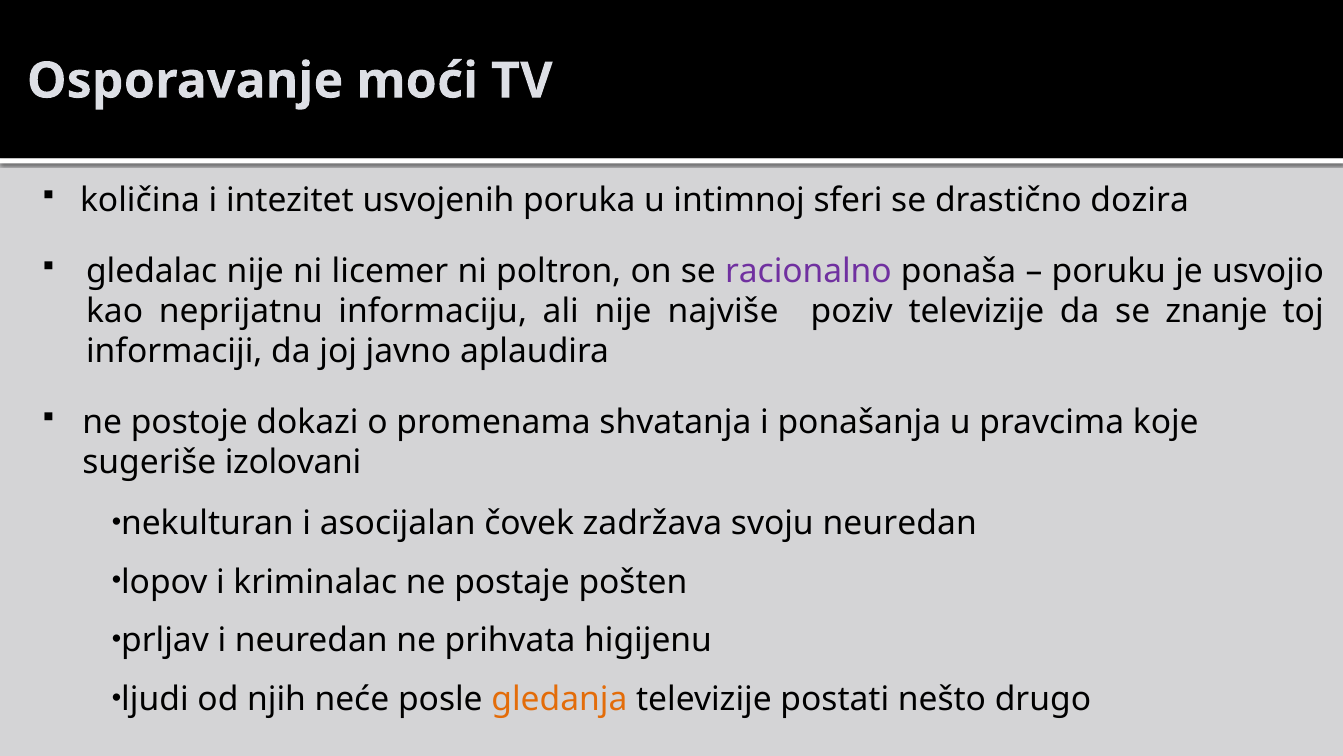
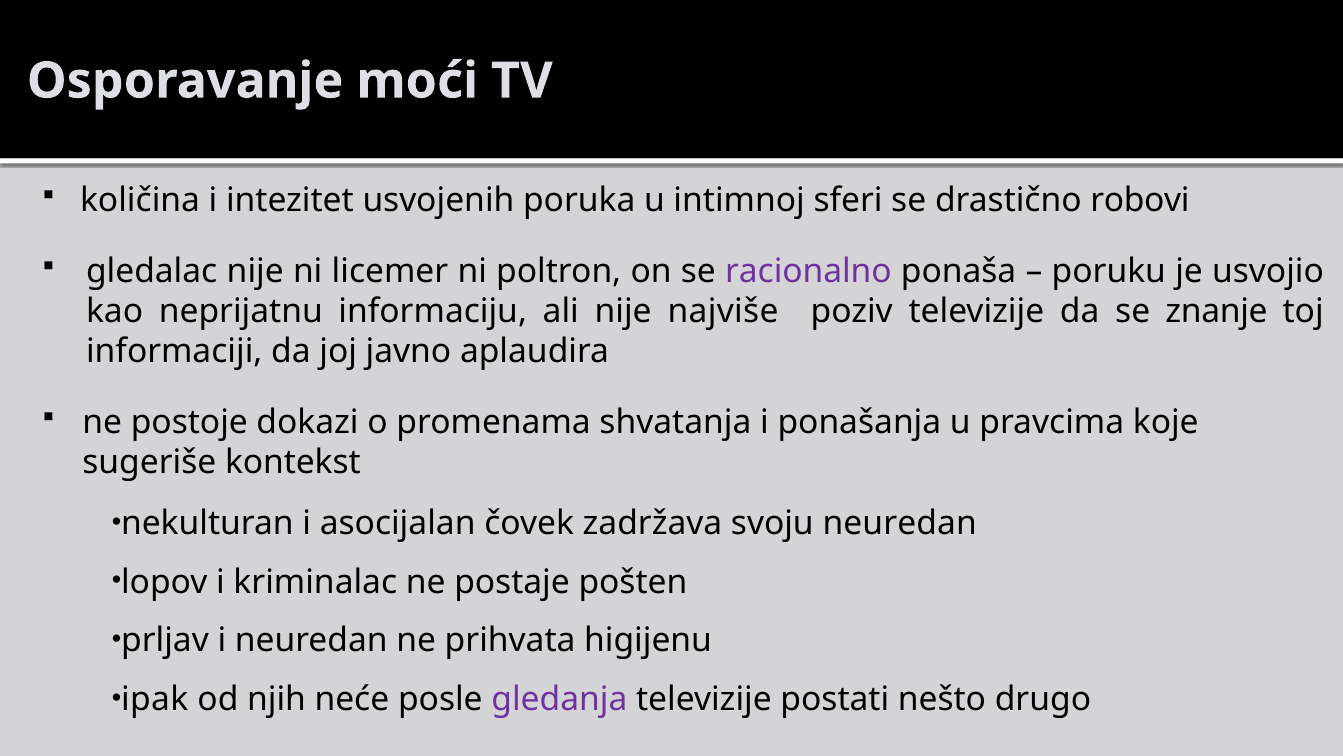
dozira: dozira -> robovi (1140, 200)
izolovani: izolovani -> kontekst (293, 462)
ljudi: ljudi -> ipak (155, 699)
gledanja colour: orange -> purple (559, 699)
